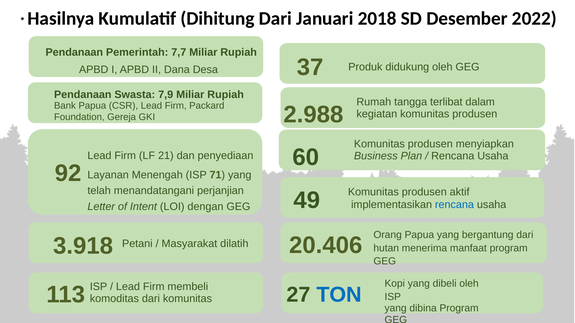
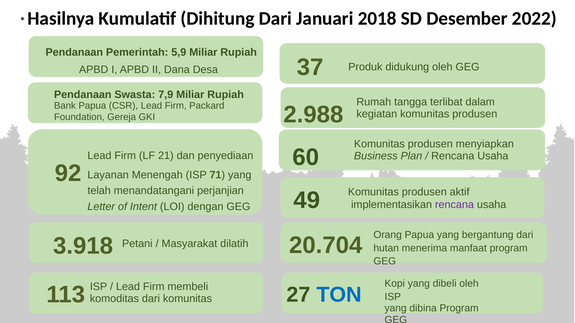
7,7: 7,7 -> 5,9 (179, 52)
rencana colour: blue -> purple (454, 205)
20.406: 20.406 -> 20.704 (326, 246)
